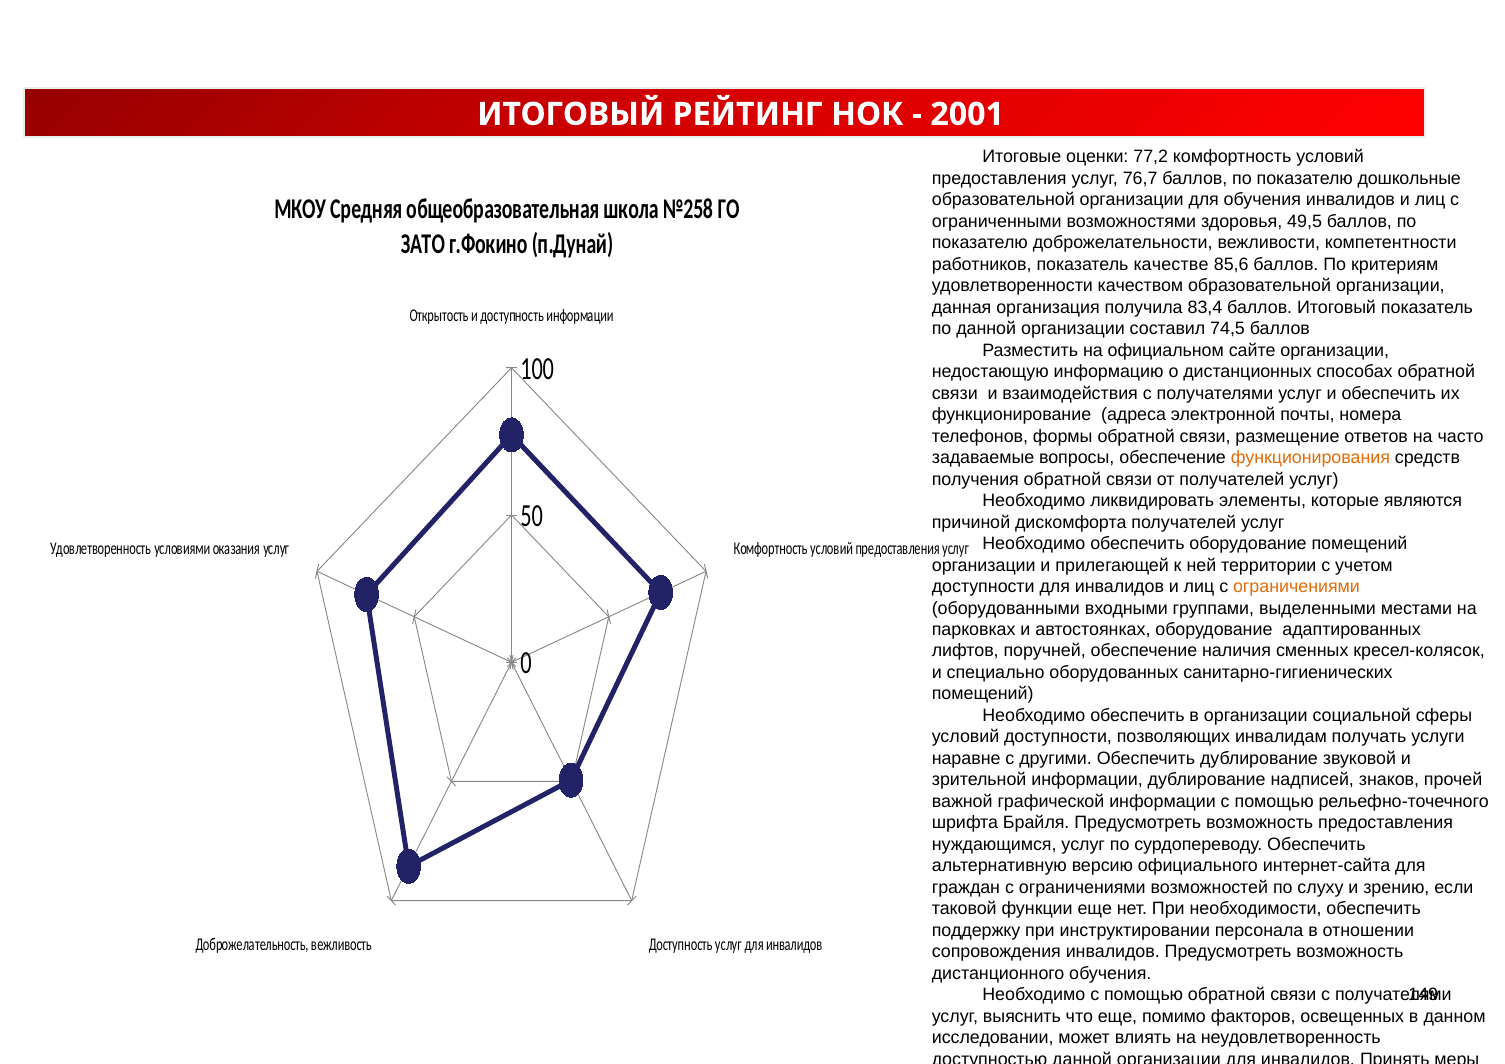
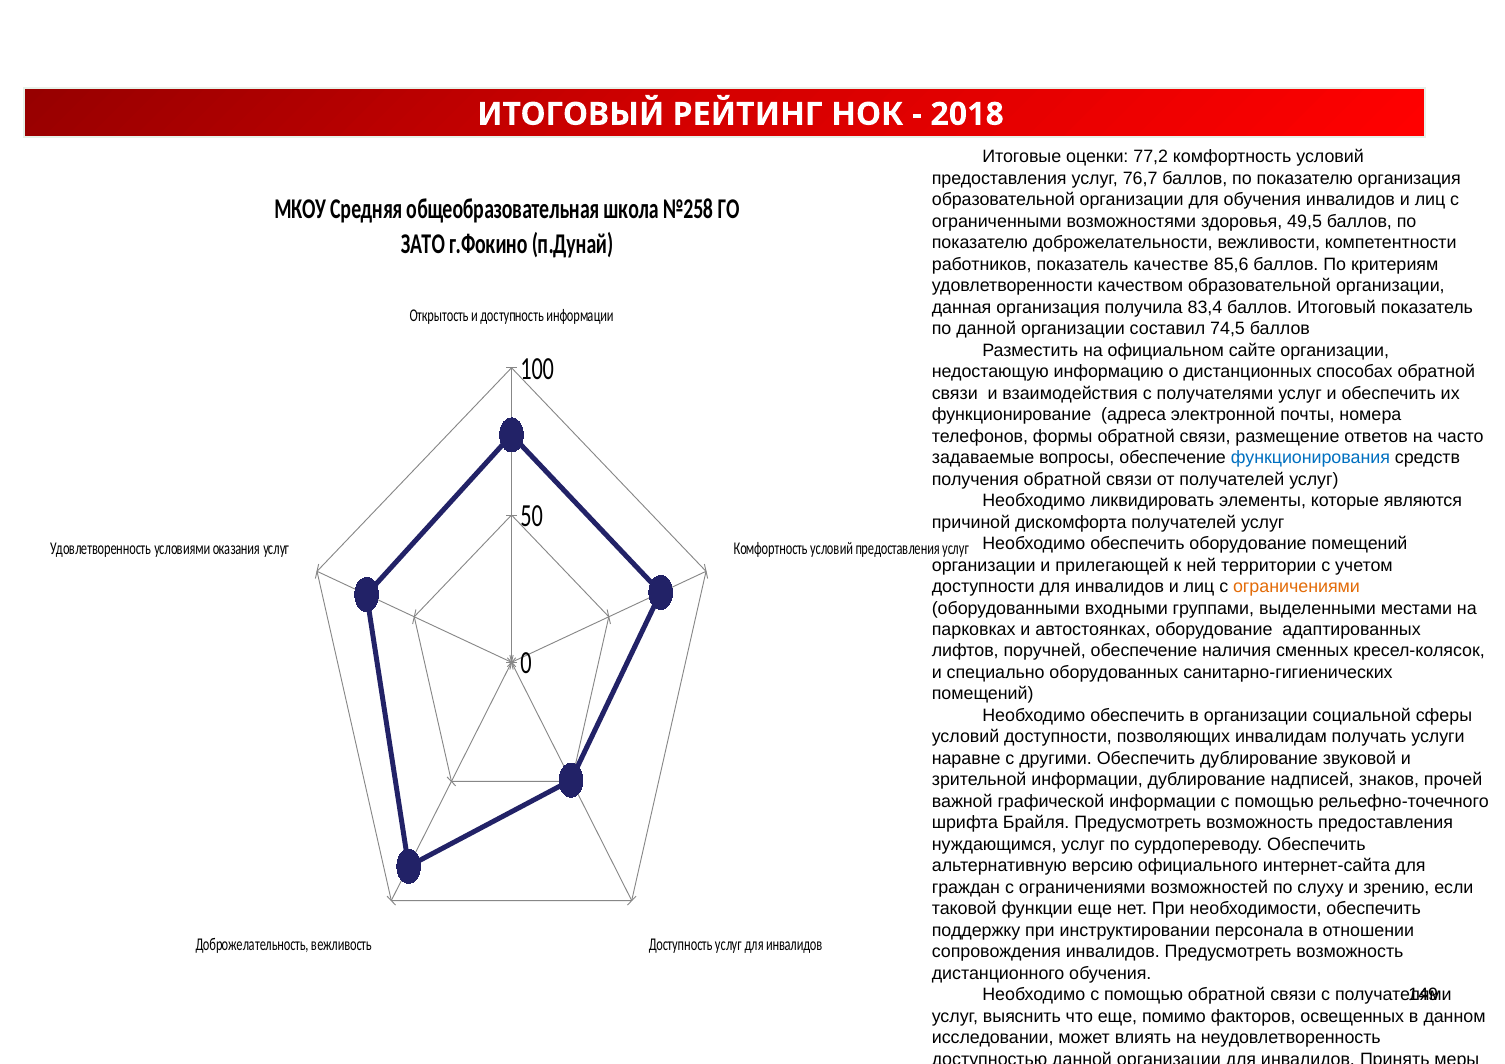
2001: 2001 -> 2018 (967, 114)
показателю дошкольные: дошкольные -> организация (1409, 179)
функционирования colour: orange -> blue (1310, 458)
